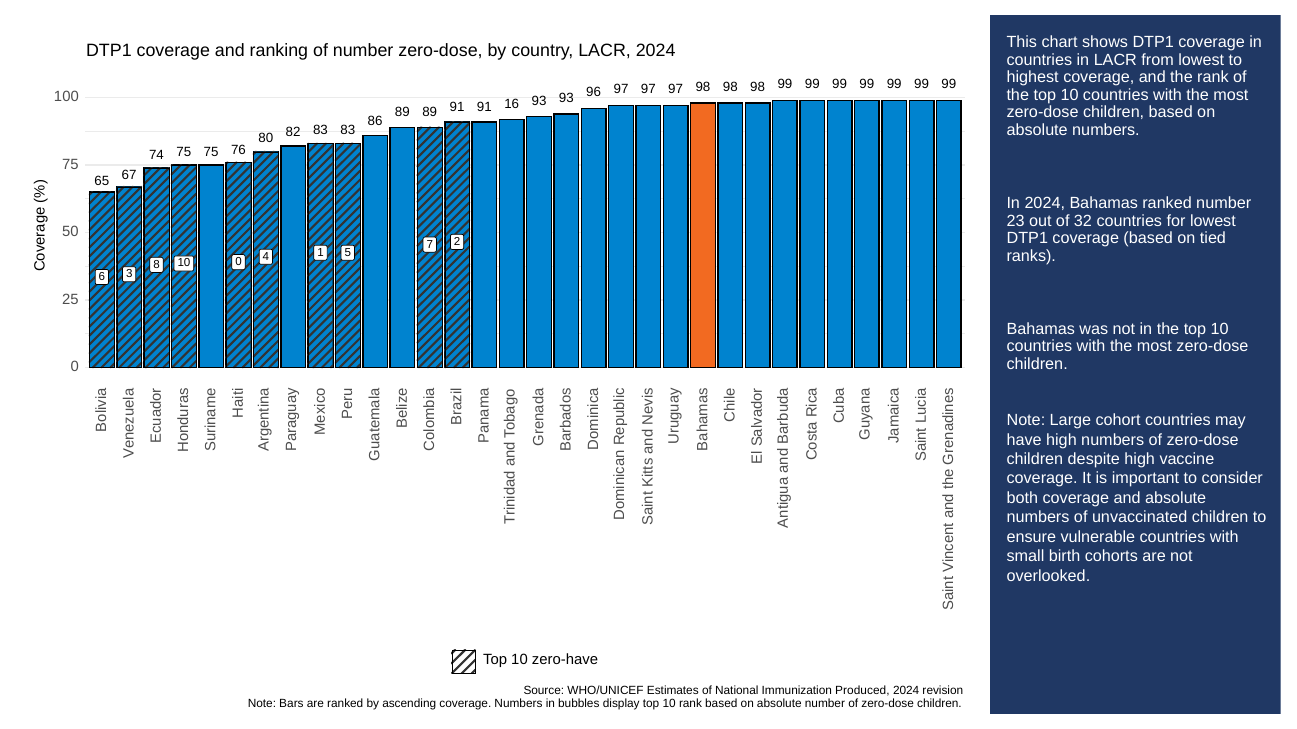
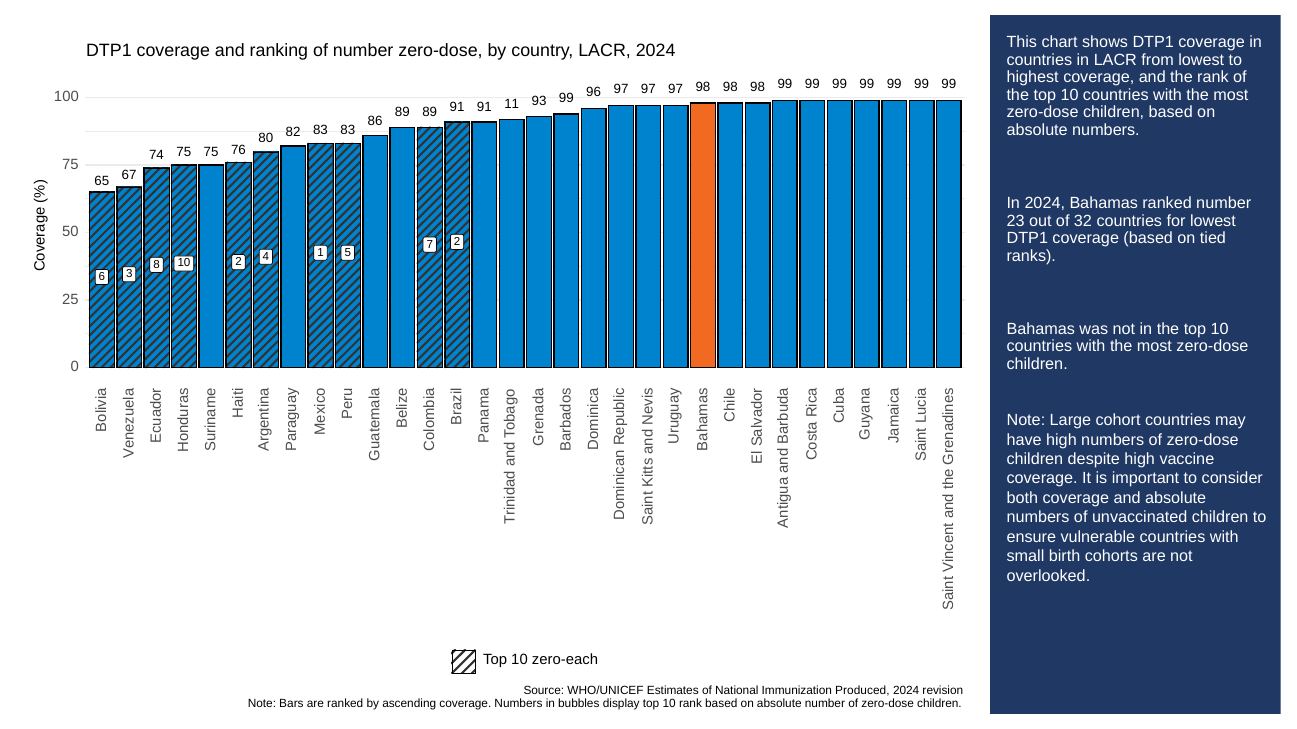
16: 16 -> 11 (512, 104)
93 93: 93 -> 99 (566, 98)
10 0: 0 -> 2 (239, 262)
zero-have: zero-have -> zero-each (565, 660)
